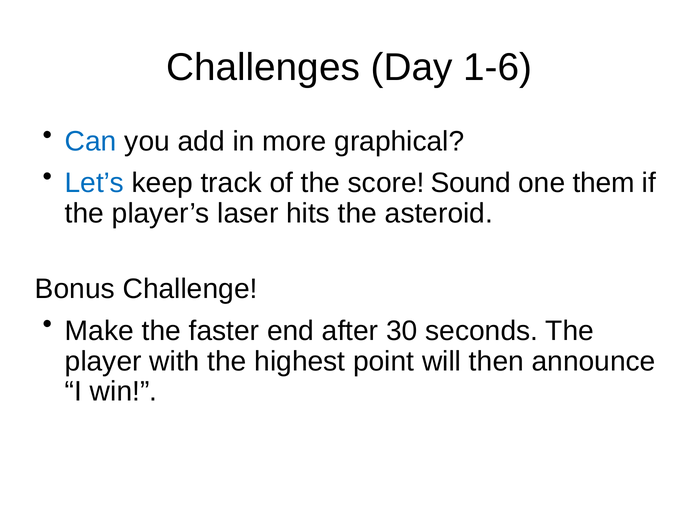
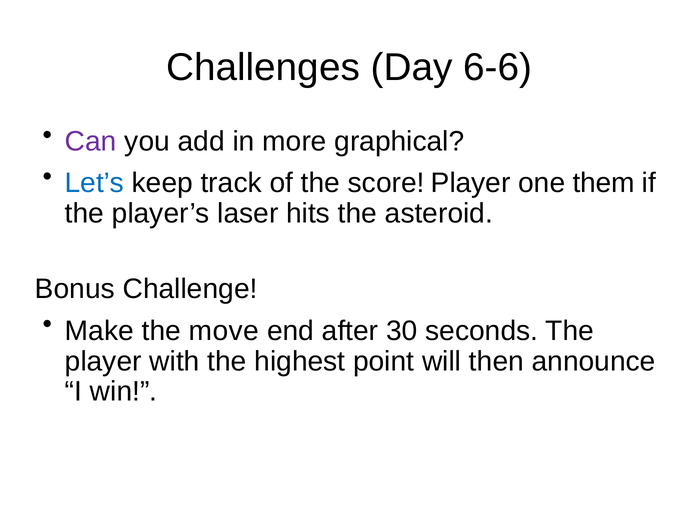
1-6: 1-6 -> 6-6 (498, 67)
Can colour: blue -> purple (91, 142)
score Sound: Sound -> Player (471, 183)
faster: faster -> move (224, 331)
